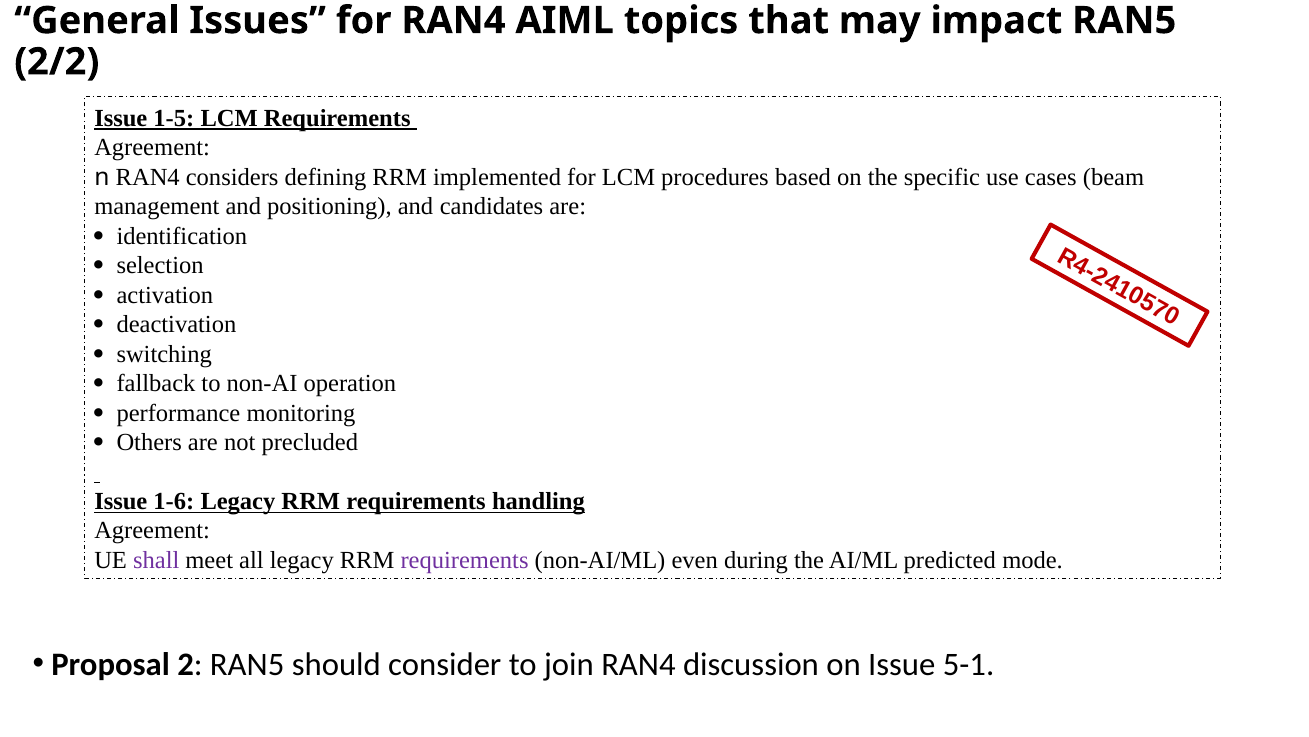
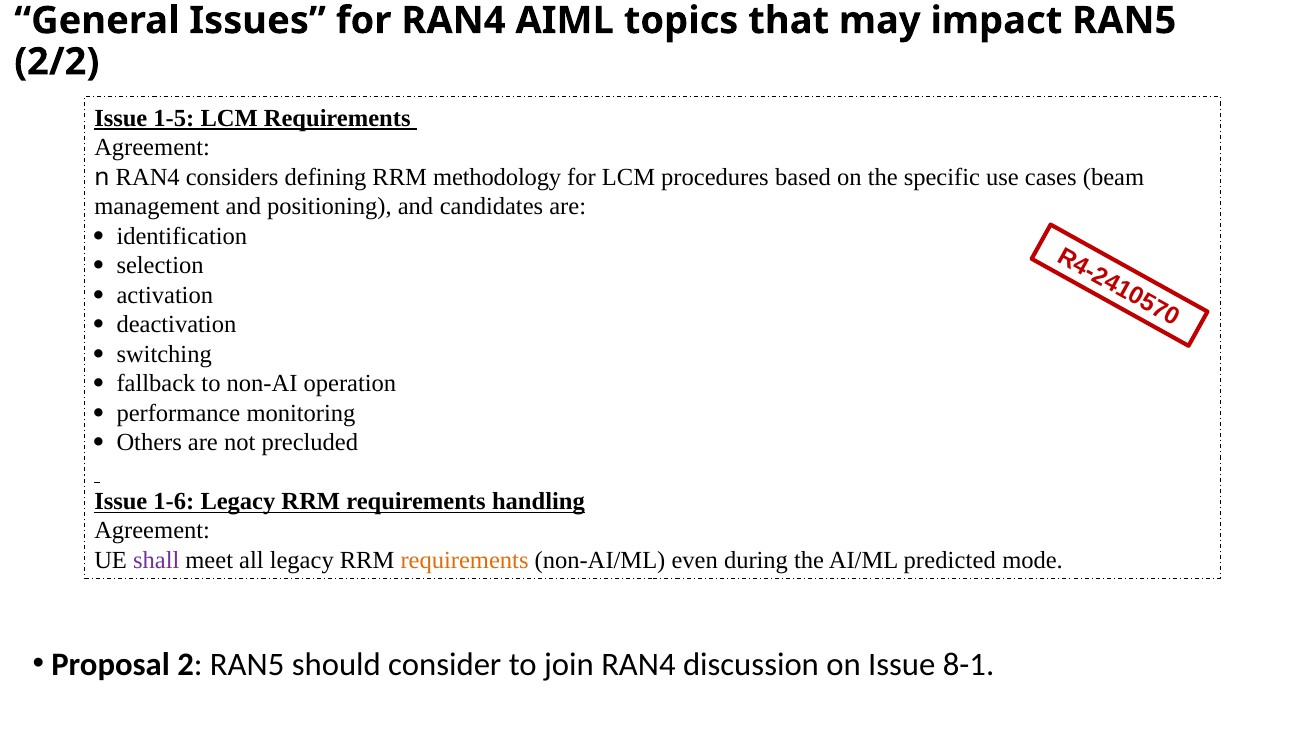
implemented: implemented -> methodology (497, 177)
requirements colour: purple -> orange (465, 560)
5-1: 5-1 -> 8-1 (969, 664)
